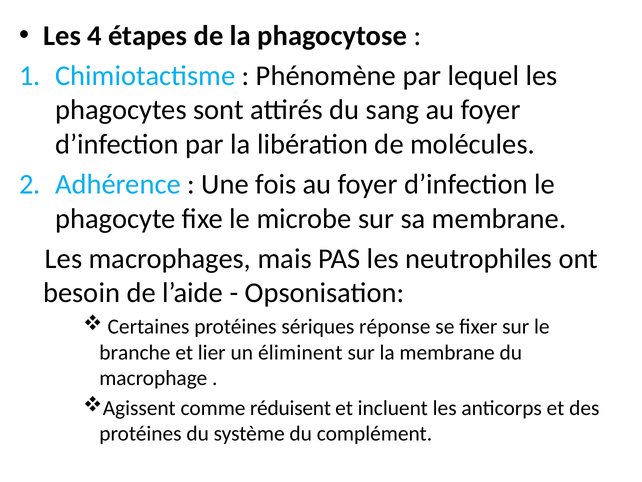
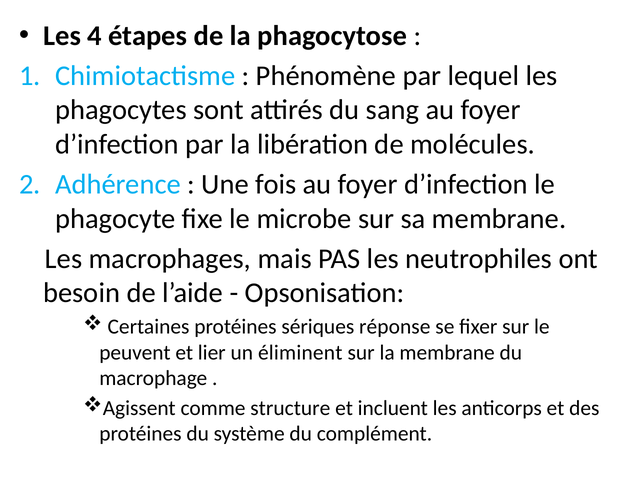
branche: branche -> peuvent (135, 352)
réduisent: réduisent -> structure (290, 408)
